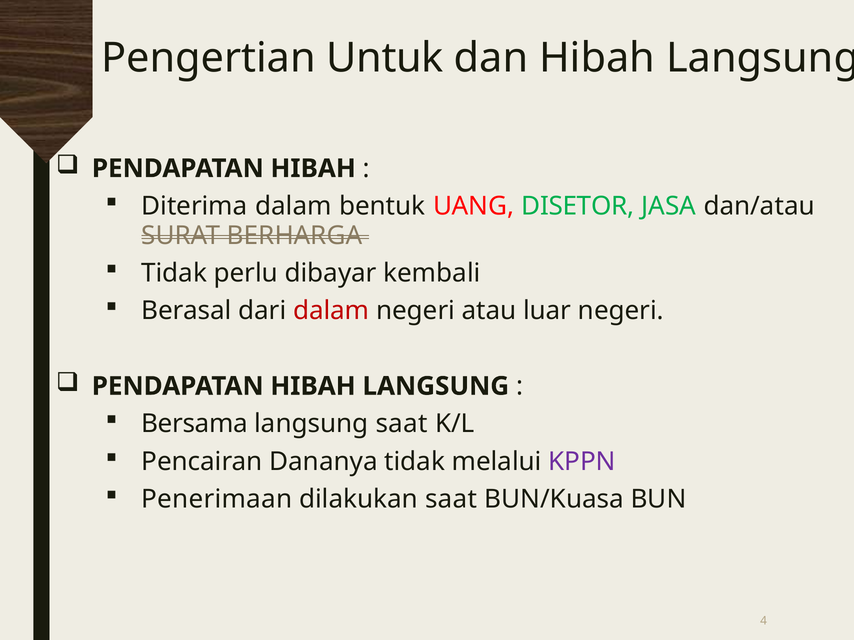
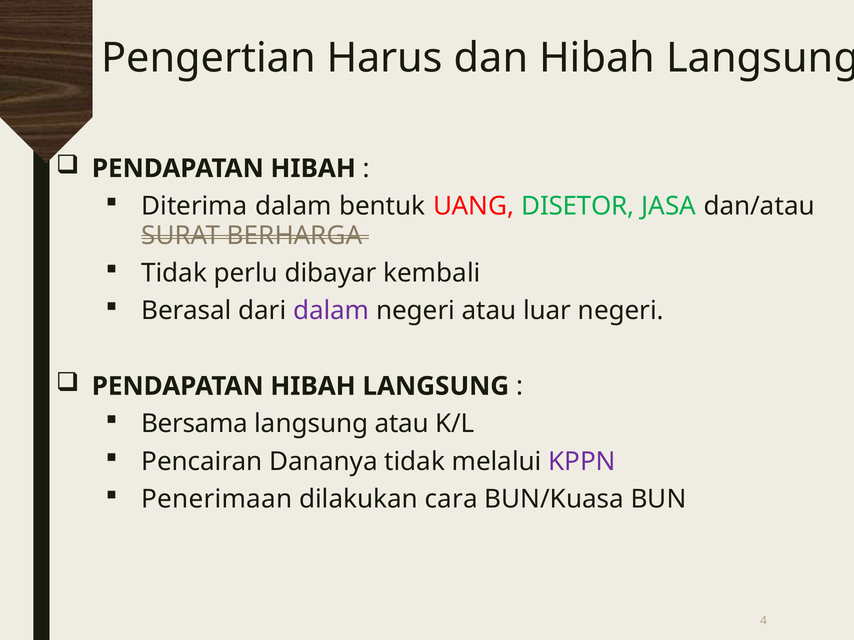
Untuk: Untuk -> Harus (385, 58)
dalam colour: red -> purple (331, 311)
langsung saat: saat -> atau (402, 424)
dilakukan saat: saat -> cara (451, 500)
